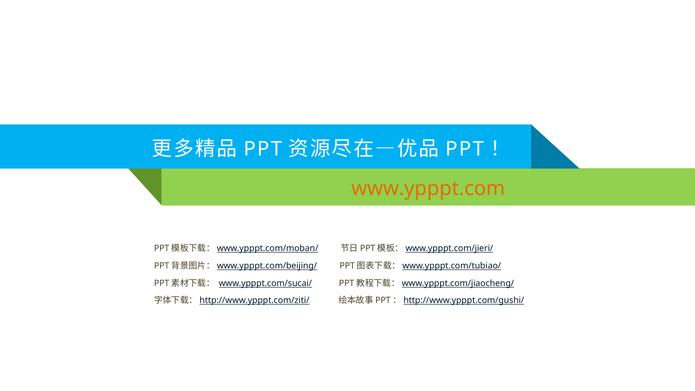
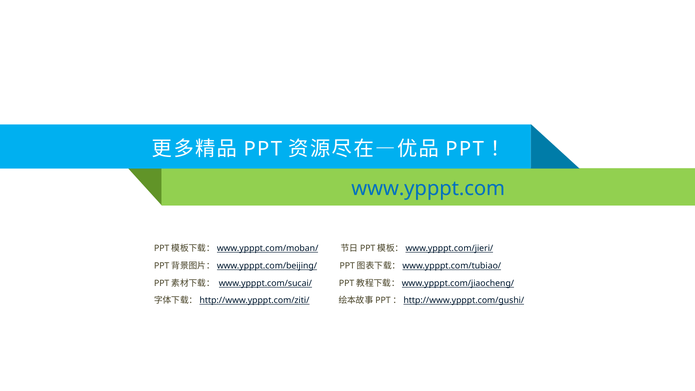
www.ypppt.com colour: orange -> blue (428, 188)
